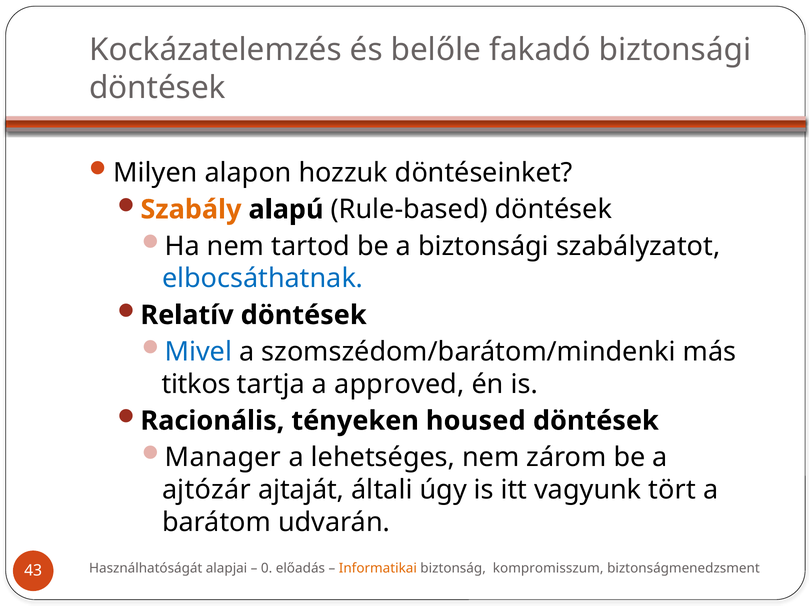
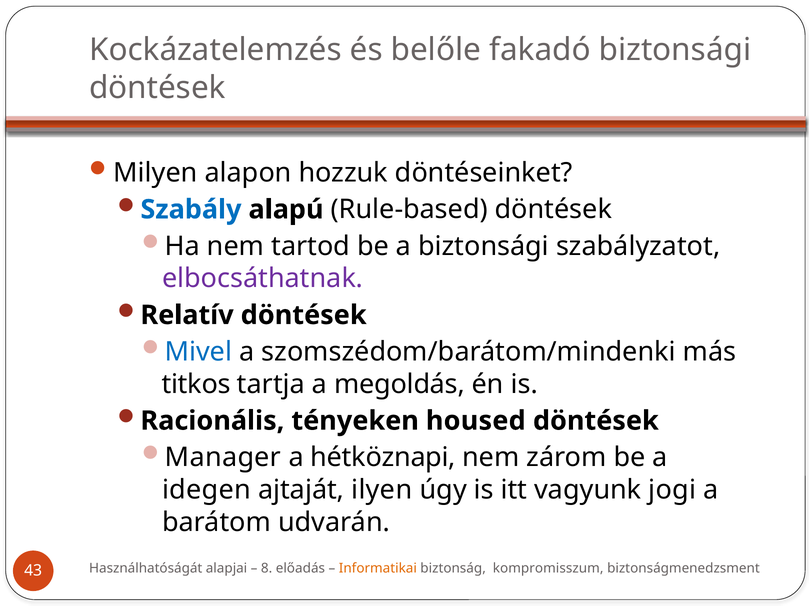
Szabály colour: orange -> blue (191, 210)
elbocsáthatnak colour: blue -> purple (263, 279)
approved: approved -> megoldás (400, 384)
lehetséges: lehetséges -> hétköznapi (383, 458)
ajtózár: ajtózár -> idegen (206, 490)
általi: általi -> ilyen (382, 490)
tört: tört -> jogi (672, 490)
0: 0 -> 8 (267, 569)
